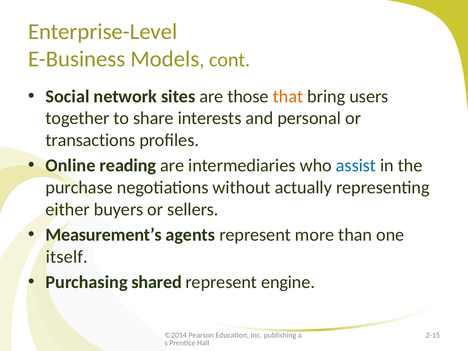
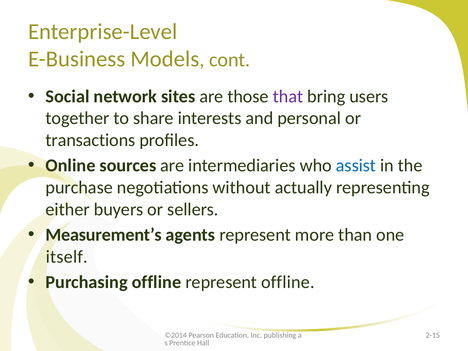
that colour: orange -> purple (288, 96)
reading: reading -> sources (128, 166)
Purchasing shared: shared -> offline (156, 282)
represent engine: engine -> offline (288, 282)
